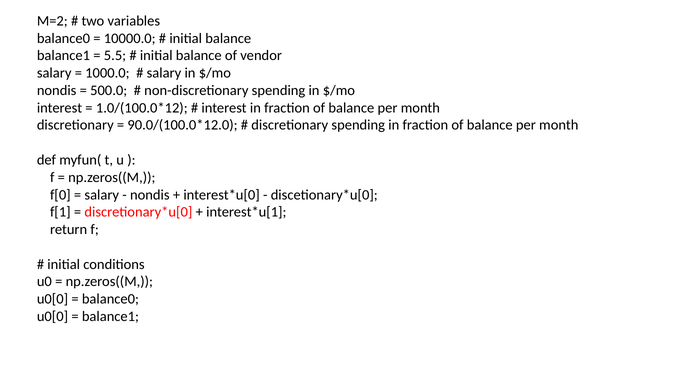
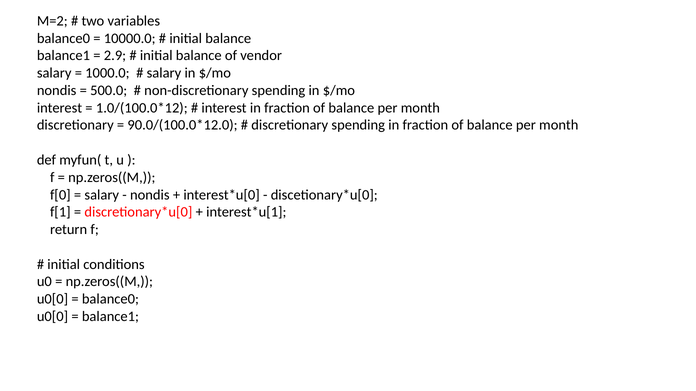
5.5: 5.5 -> 2.9 (115, 56)
